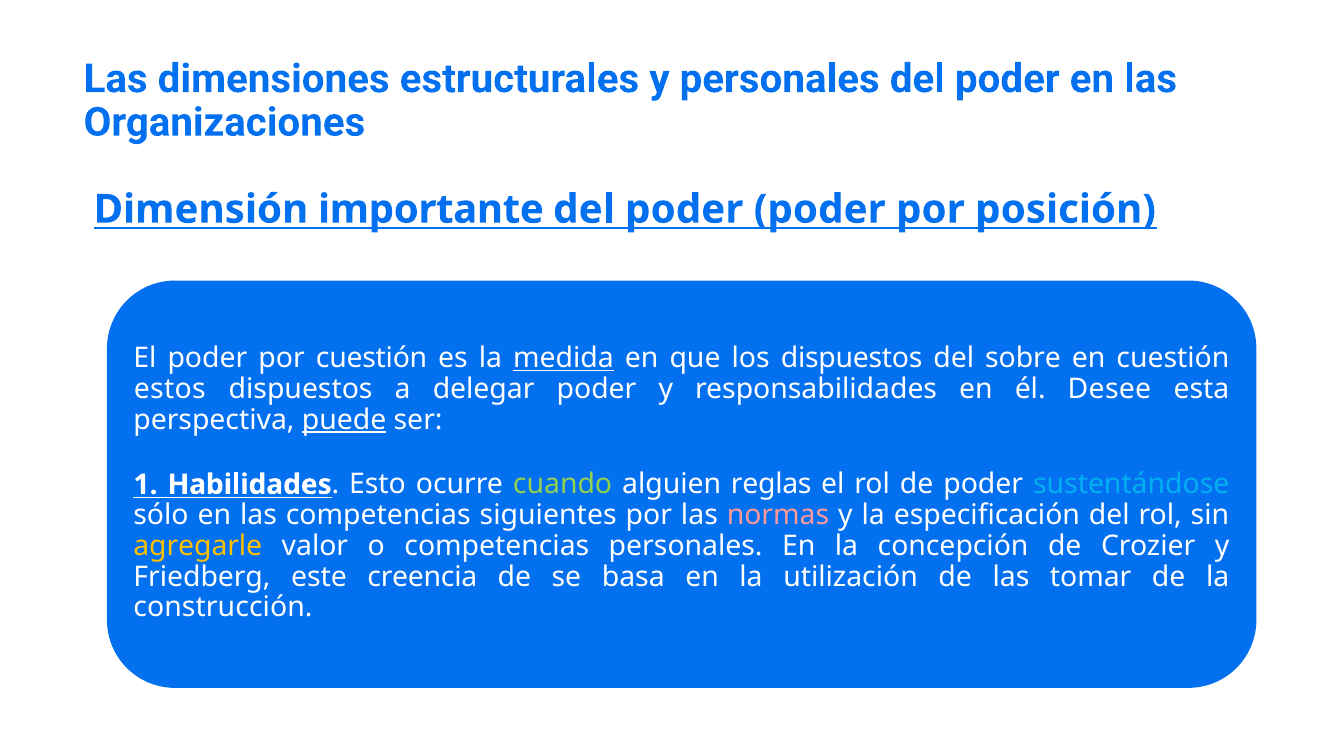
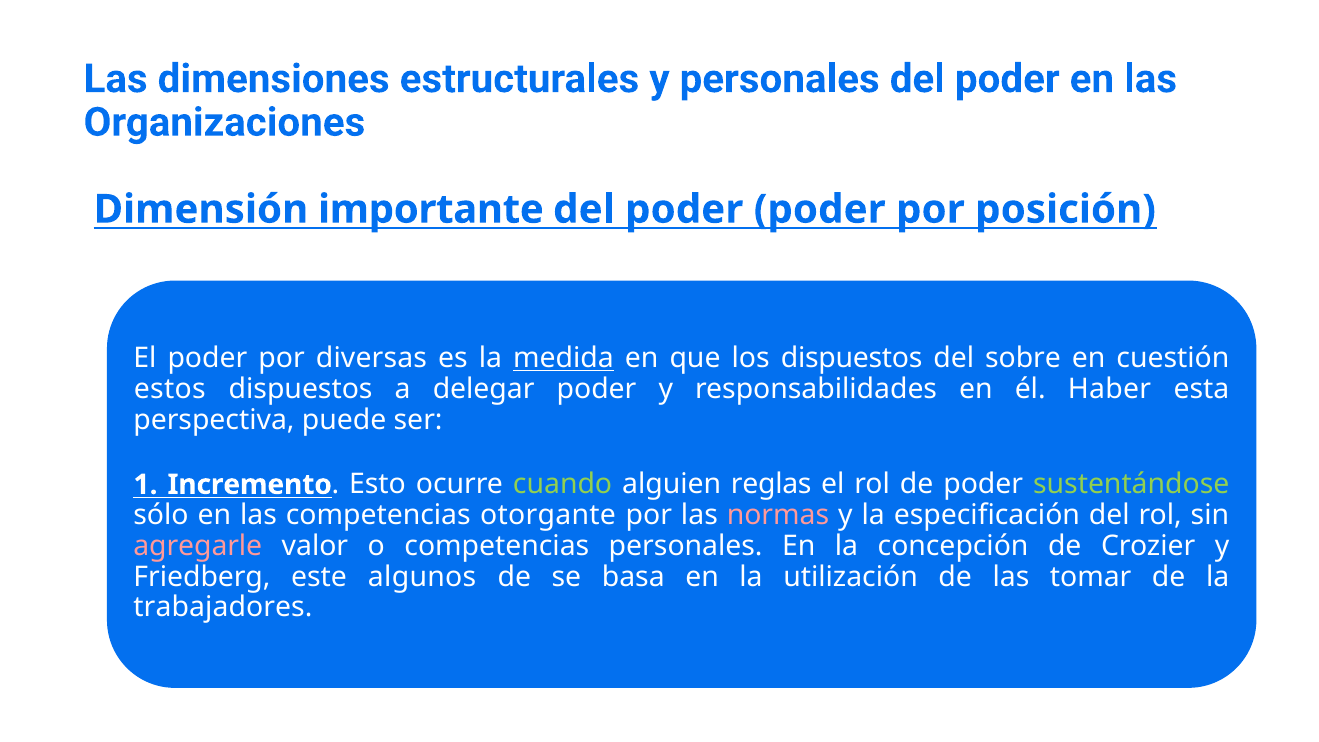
por cuestión: cuestión -> diversas (371, 358)
Desee: Desee -> Haber (1109, 389)
puede underline: present -> none (344, 420)
Habilidades: Habilidades -> Incremento (250, 484)
sustentándose colour: light blue -> light green (1131, 484)
siguientes: siguientes -> otorgante (548, 515)
agregarle colour: yellow -> pink (198, 546)
creencia: creencia -> algunos (422, 577)
construcción: construcción -> trabajadores (223, 607)
